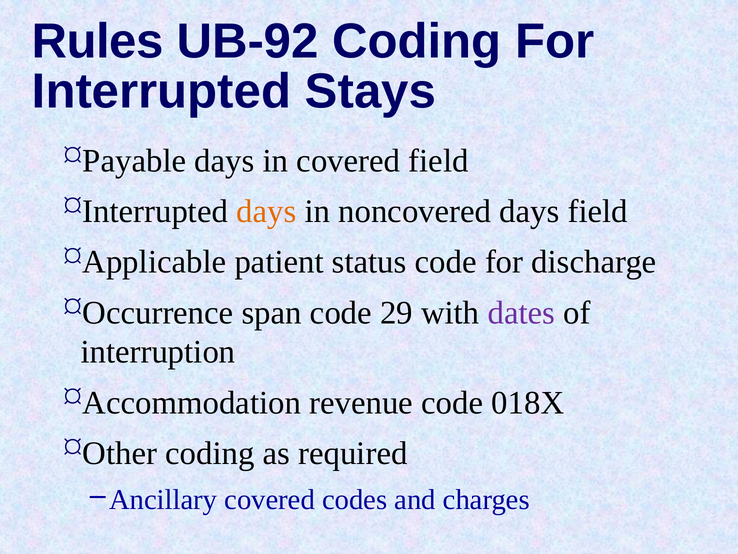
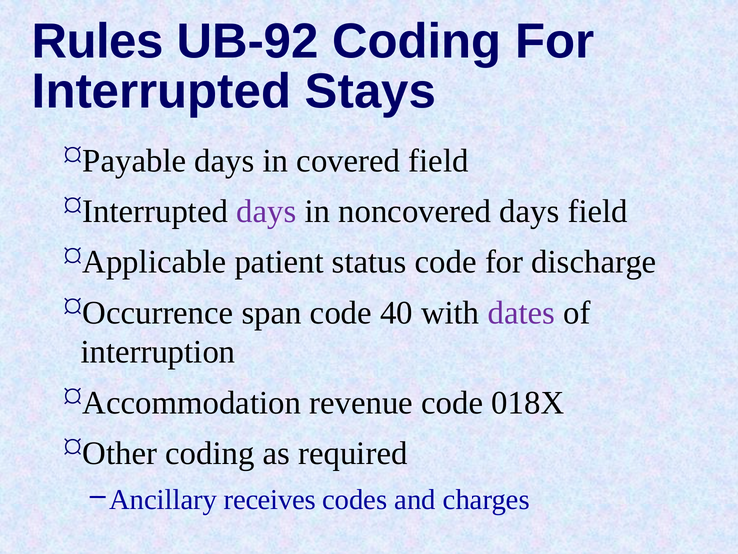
days colour: orange -> purple (266, 211)
29: 29 -> 40 (396, 312)
Ancillary covered: covered -> receives (270, 499)
